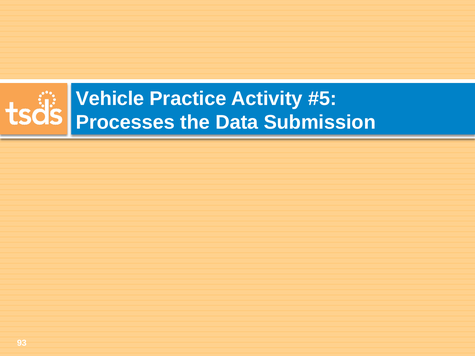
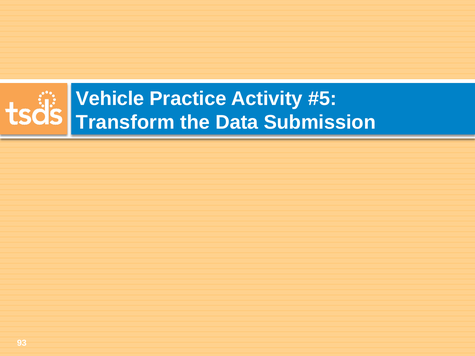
Processes: Processes -> Transform (125, 122)
